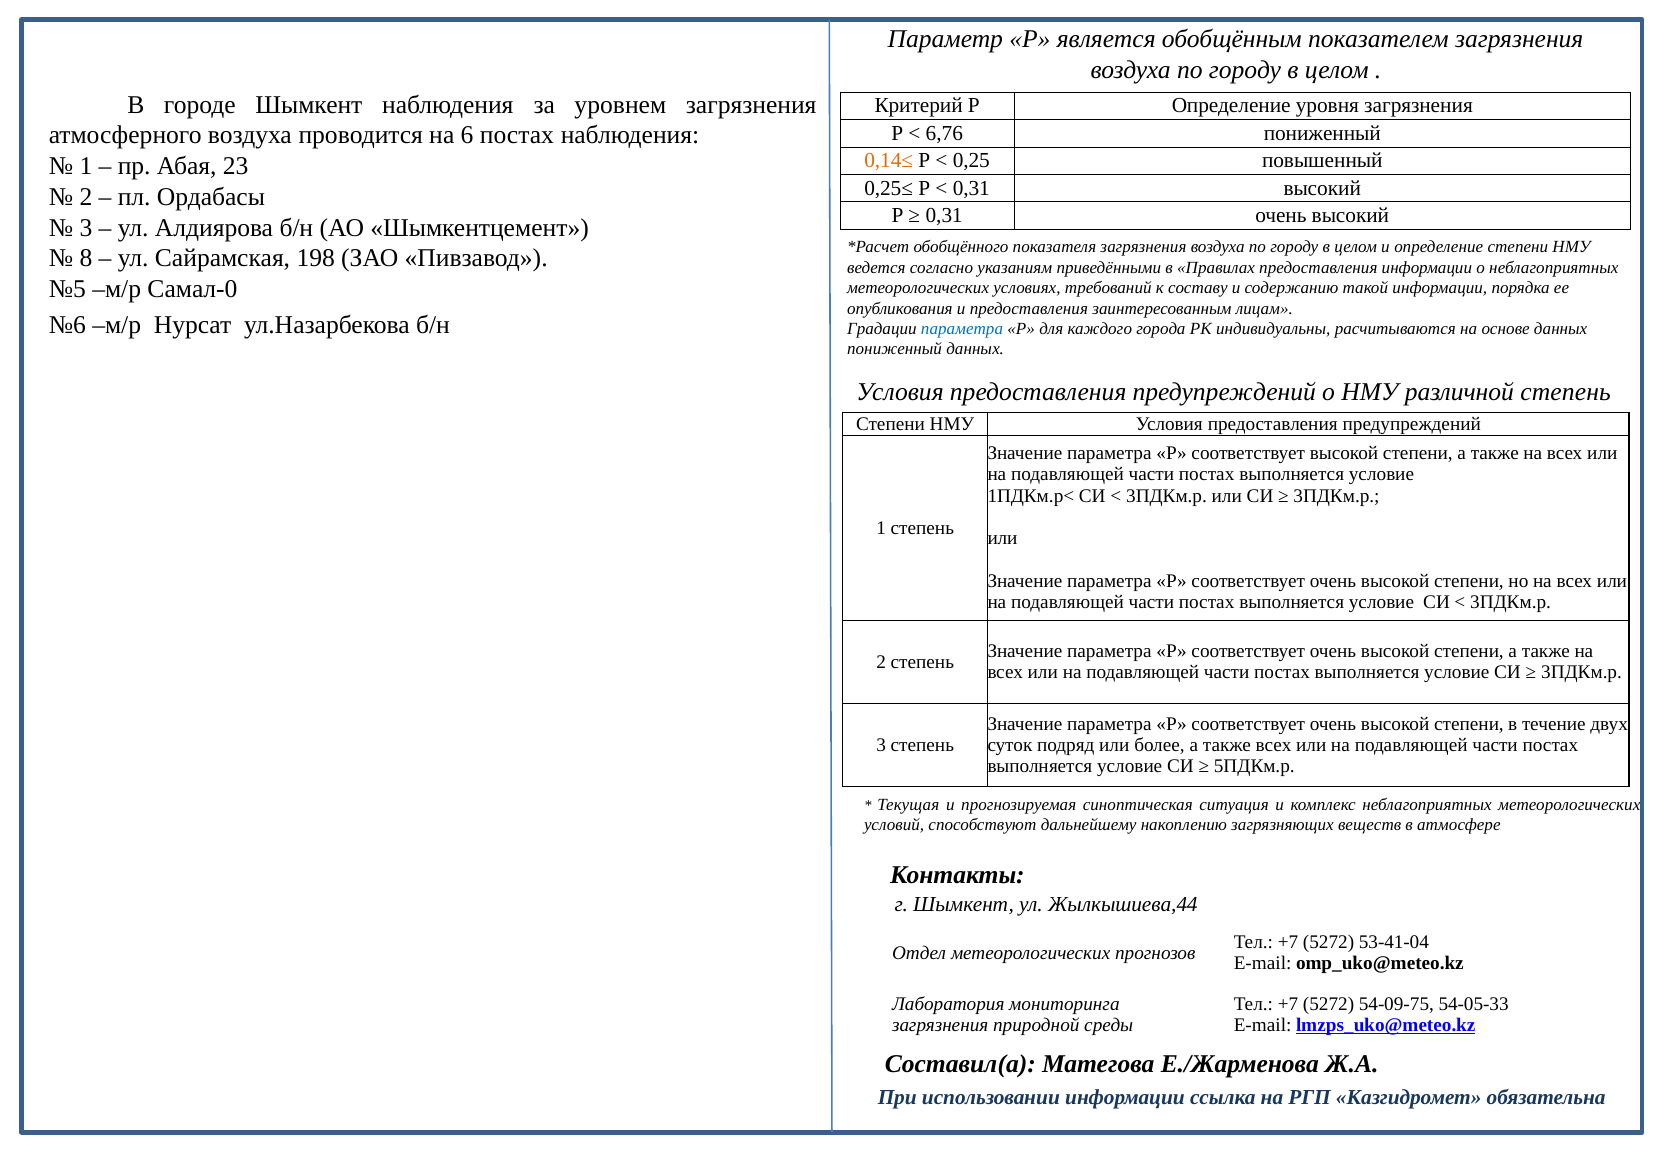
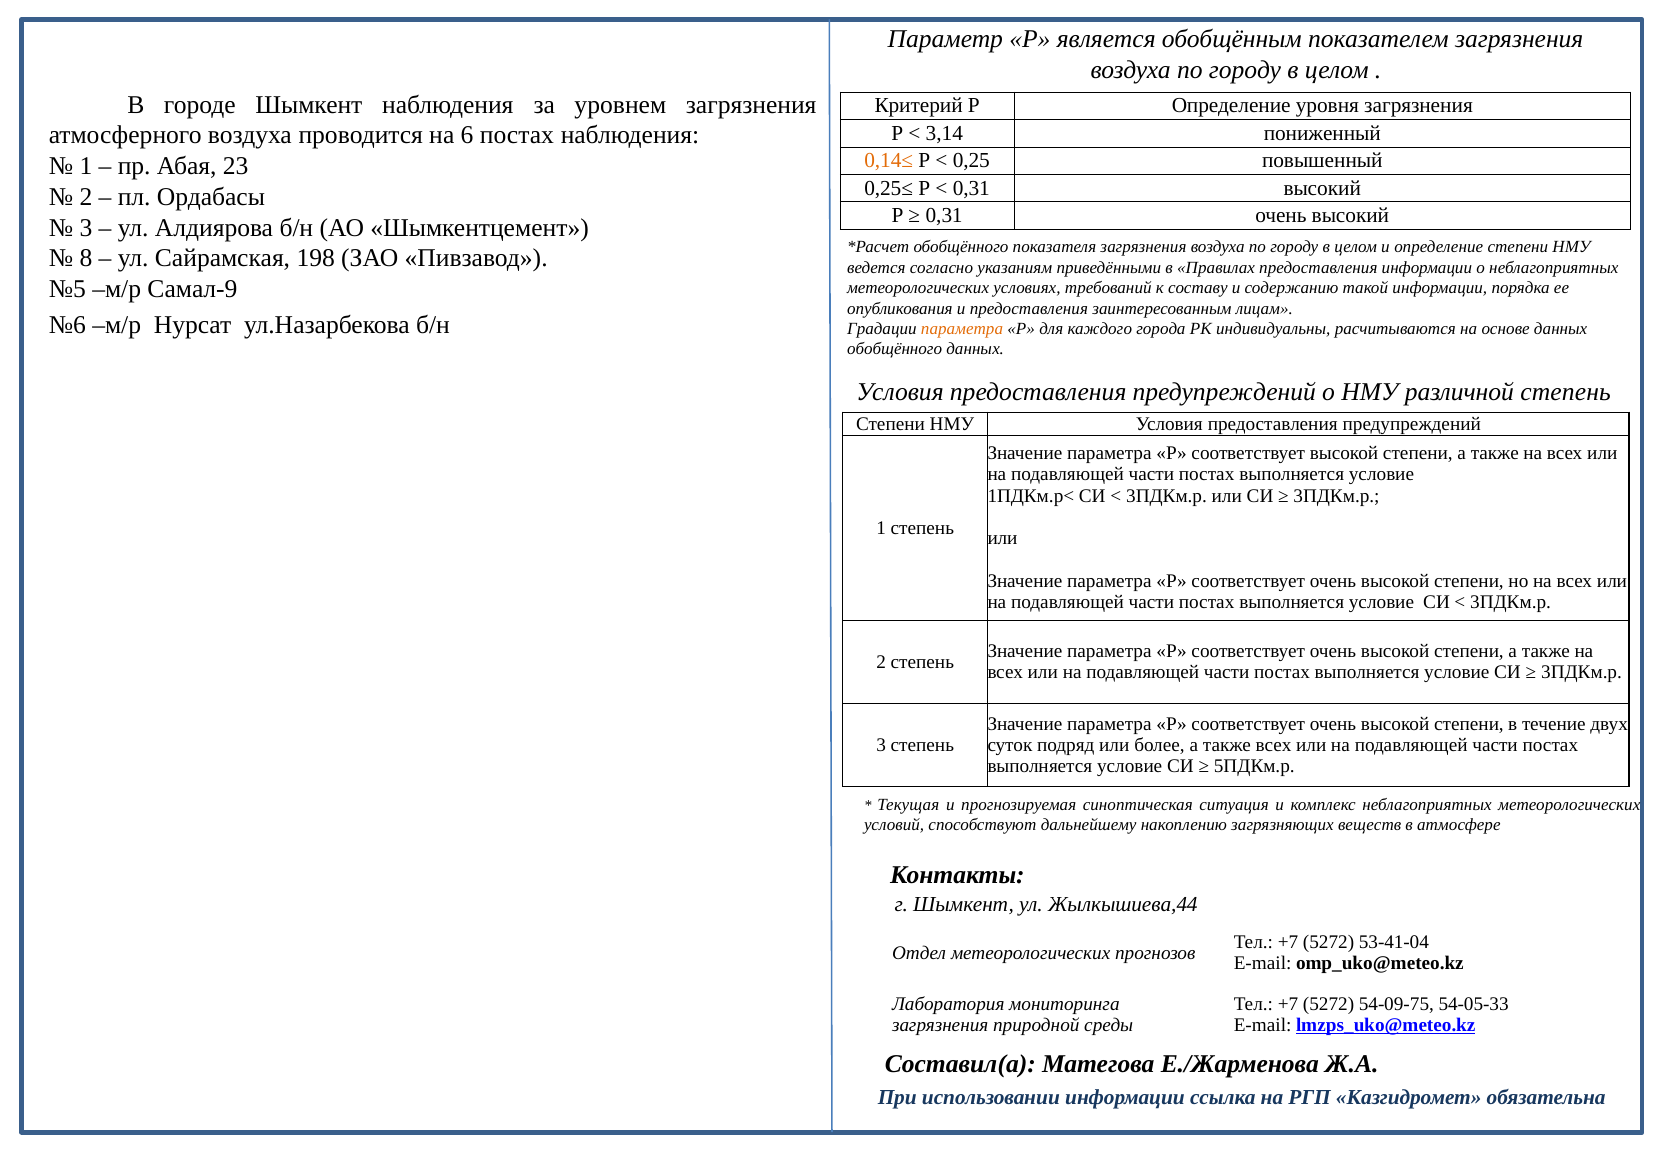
6,76: 6,76 -> 3,14 (944, 133)
Самал-0: Самал-0 -> Самал-9 (192, 289)
параметра colour: blue -> orange (962, 329)
пониженный: пониженный -> обобщённого (895, 349)
